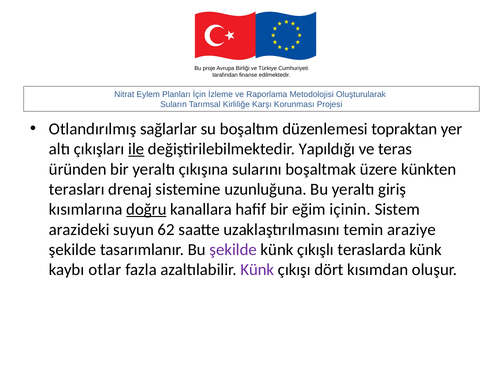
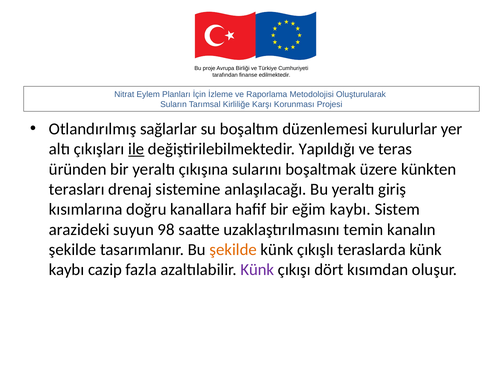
topraktan: topraktan -> kurulurlar (404, 129)
uzunluğuna: uzunluğuna -> anlaşılacağı (265, 189)
doğru underline: present -> none (146, 210)
eğim içinin: içinin -> kaybı (350, 210)
62: 62 -> 98 (166, 230)
araziye: araziye -> kanalın (411, 230)
şekilde colour: purple -> orange (233, 250)
otlar: otlar -> cazip (105, 270)
